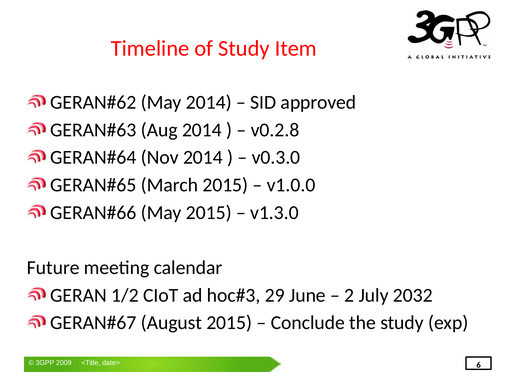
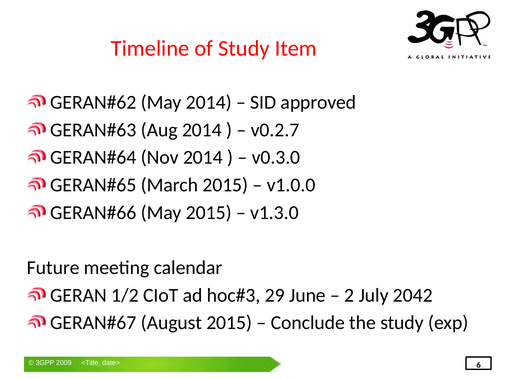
v0.2.8: v0.2.8 -> v0.2.7 (275, 130)
2032: 2032 -> 2042 (413, 295)
